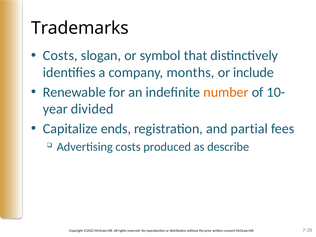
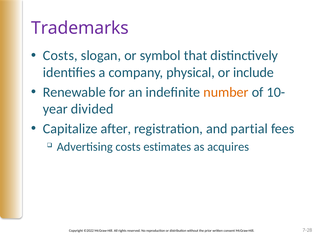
Trademarks colour: black -> purple (80, 28)
months: months -> physical (191, 72)
ends: ends -> after (116, 129)
produced: produced -> estimates (167, 147)
describe: describe -> acquires (228, 147)
